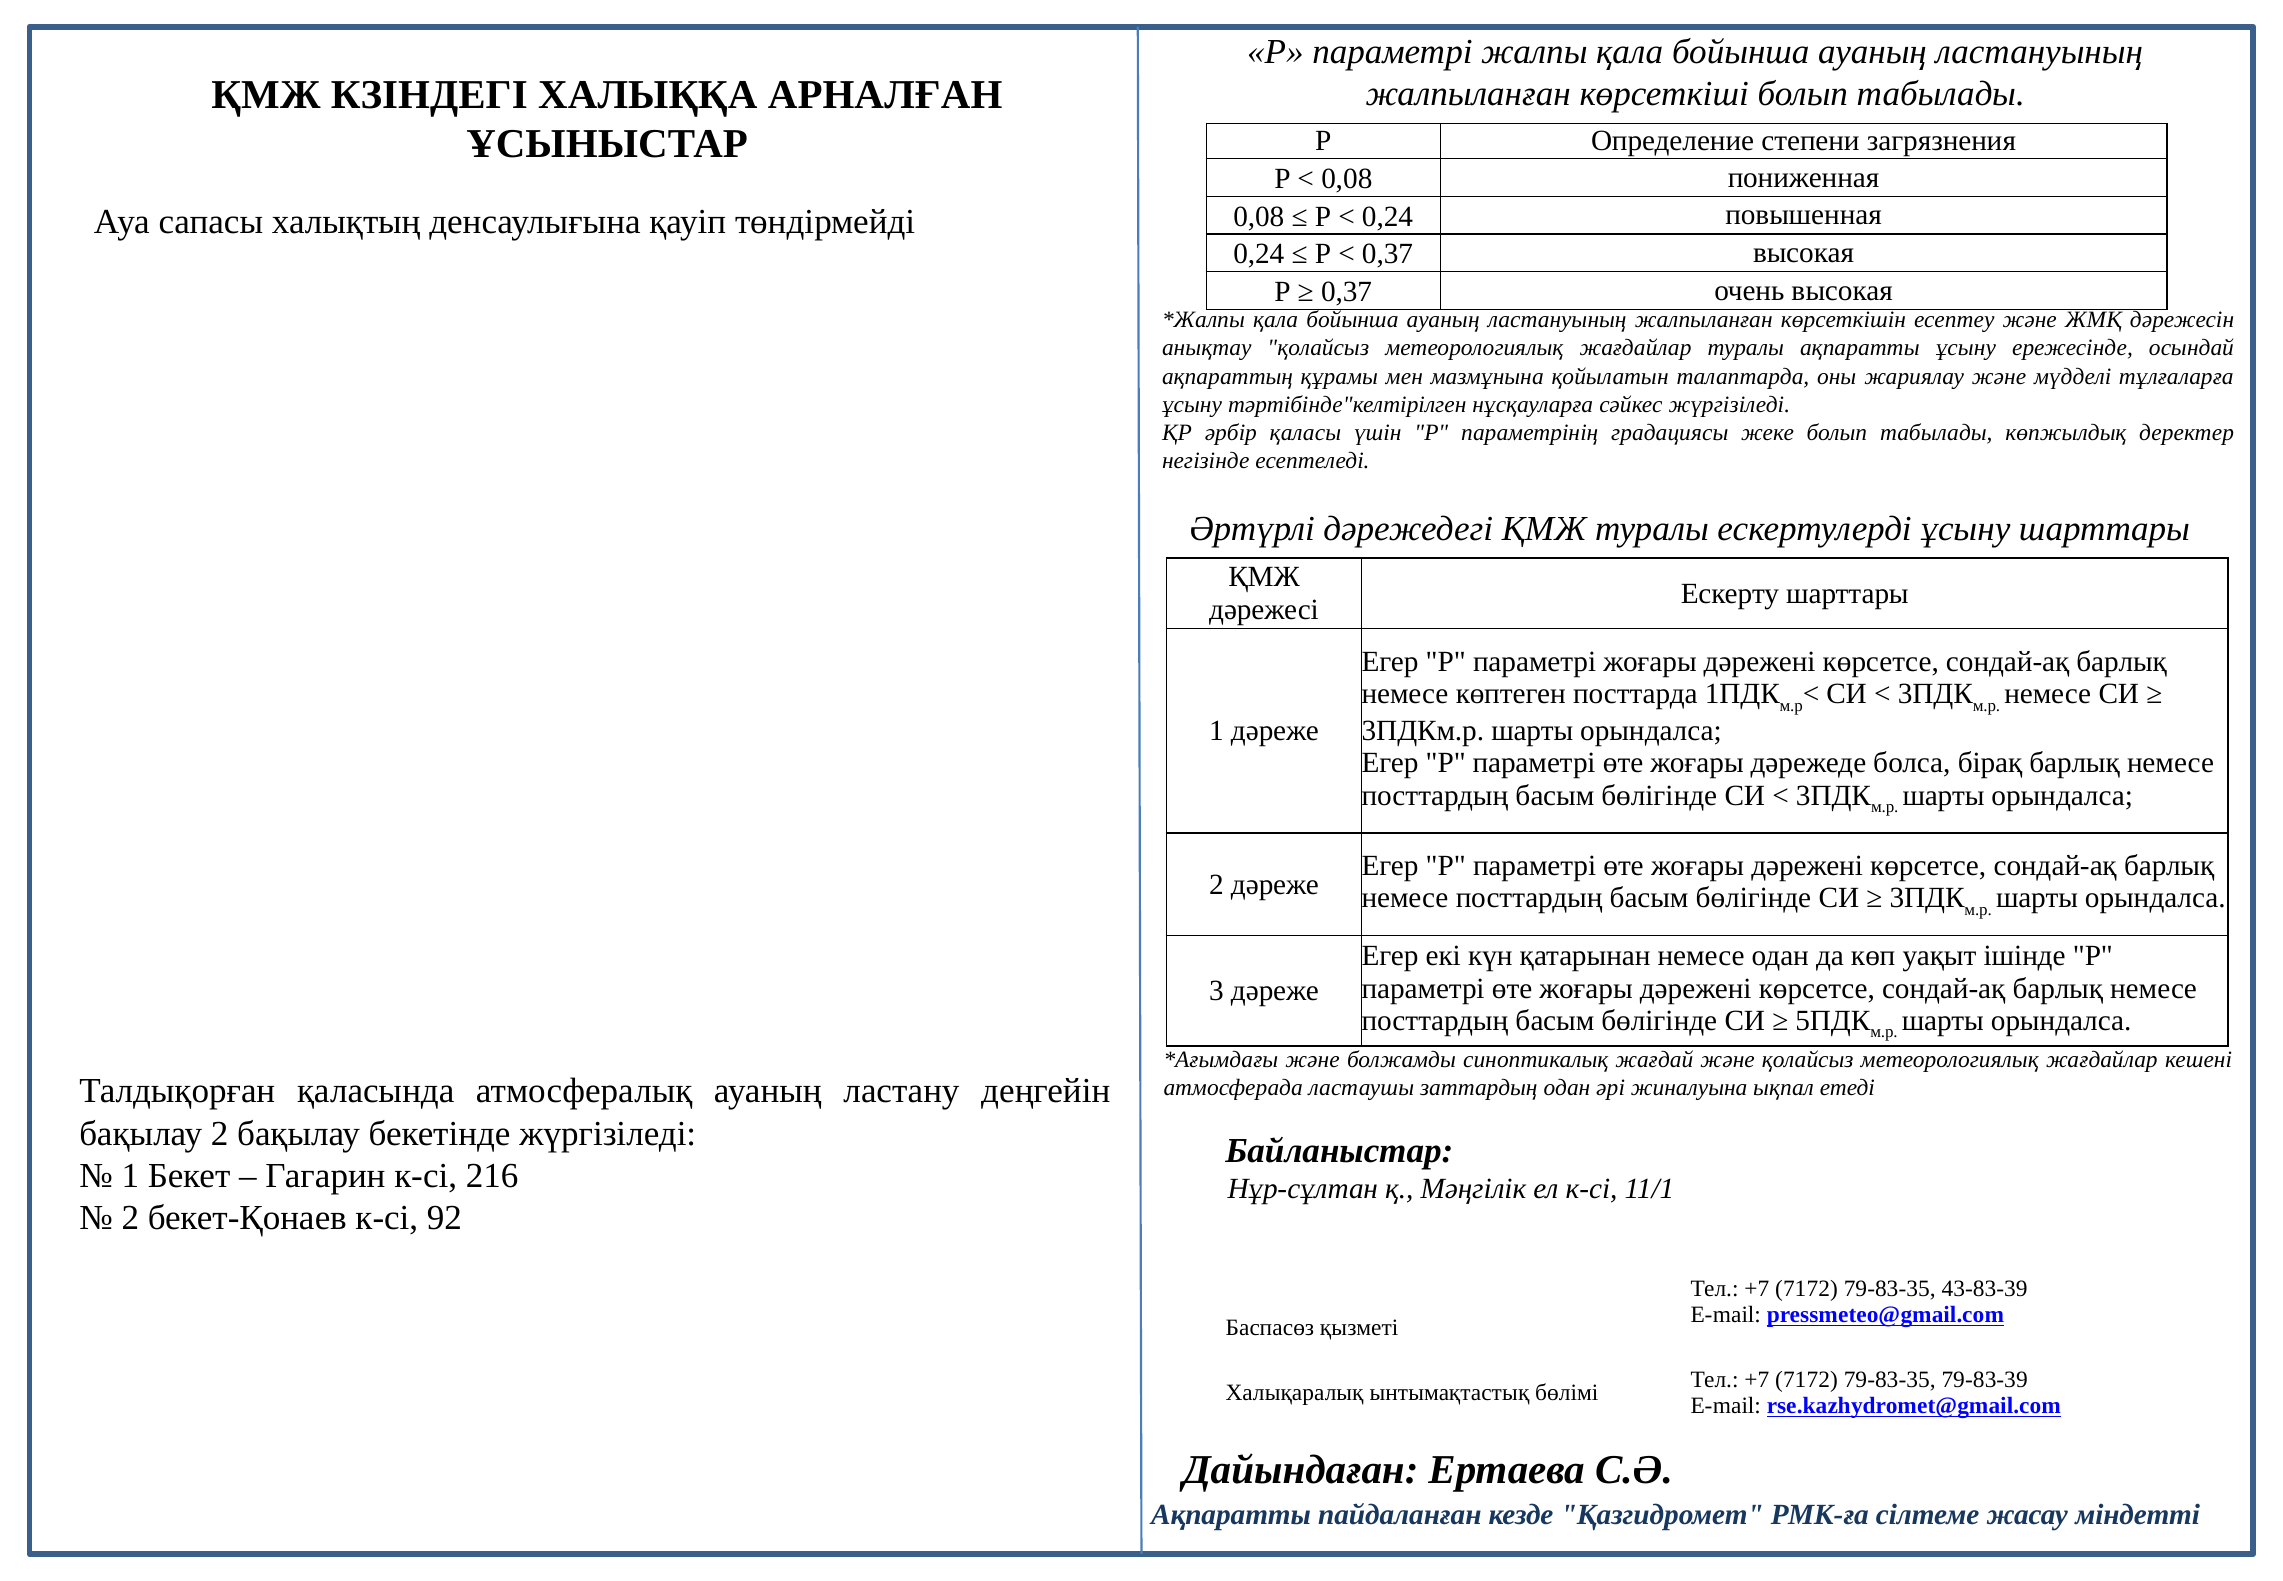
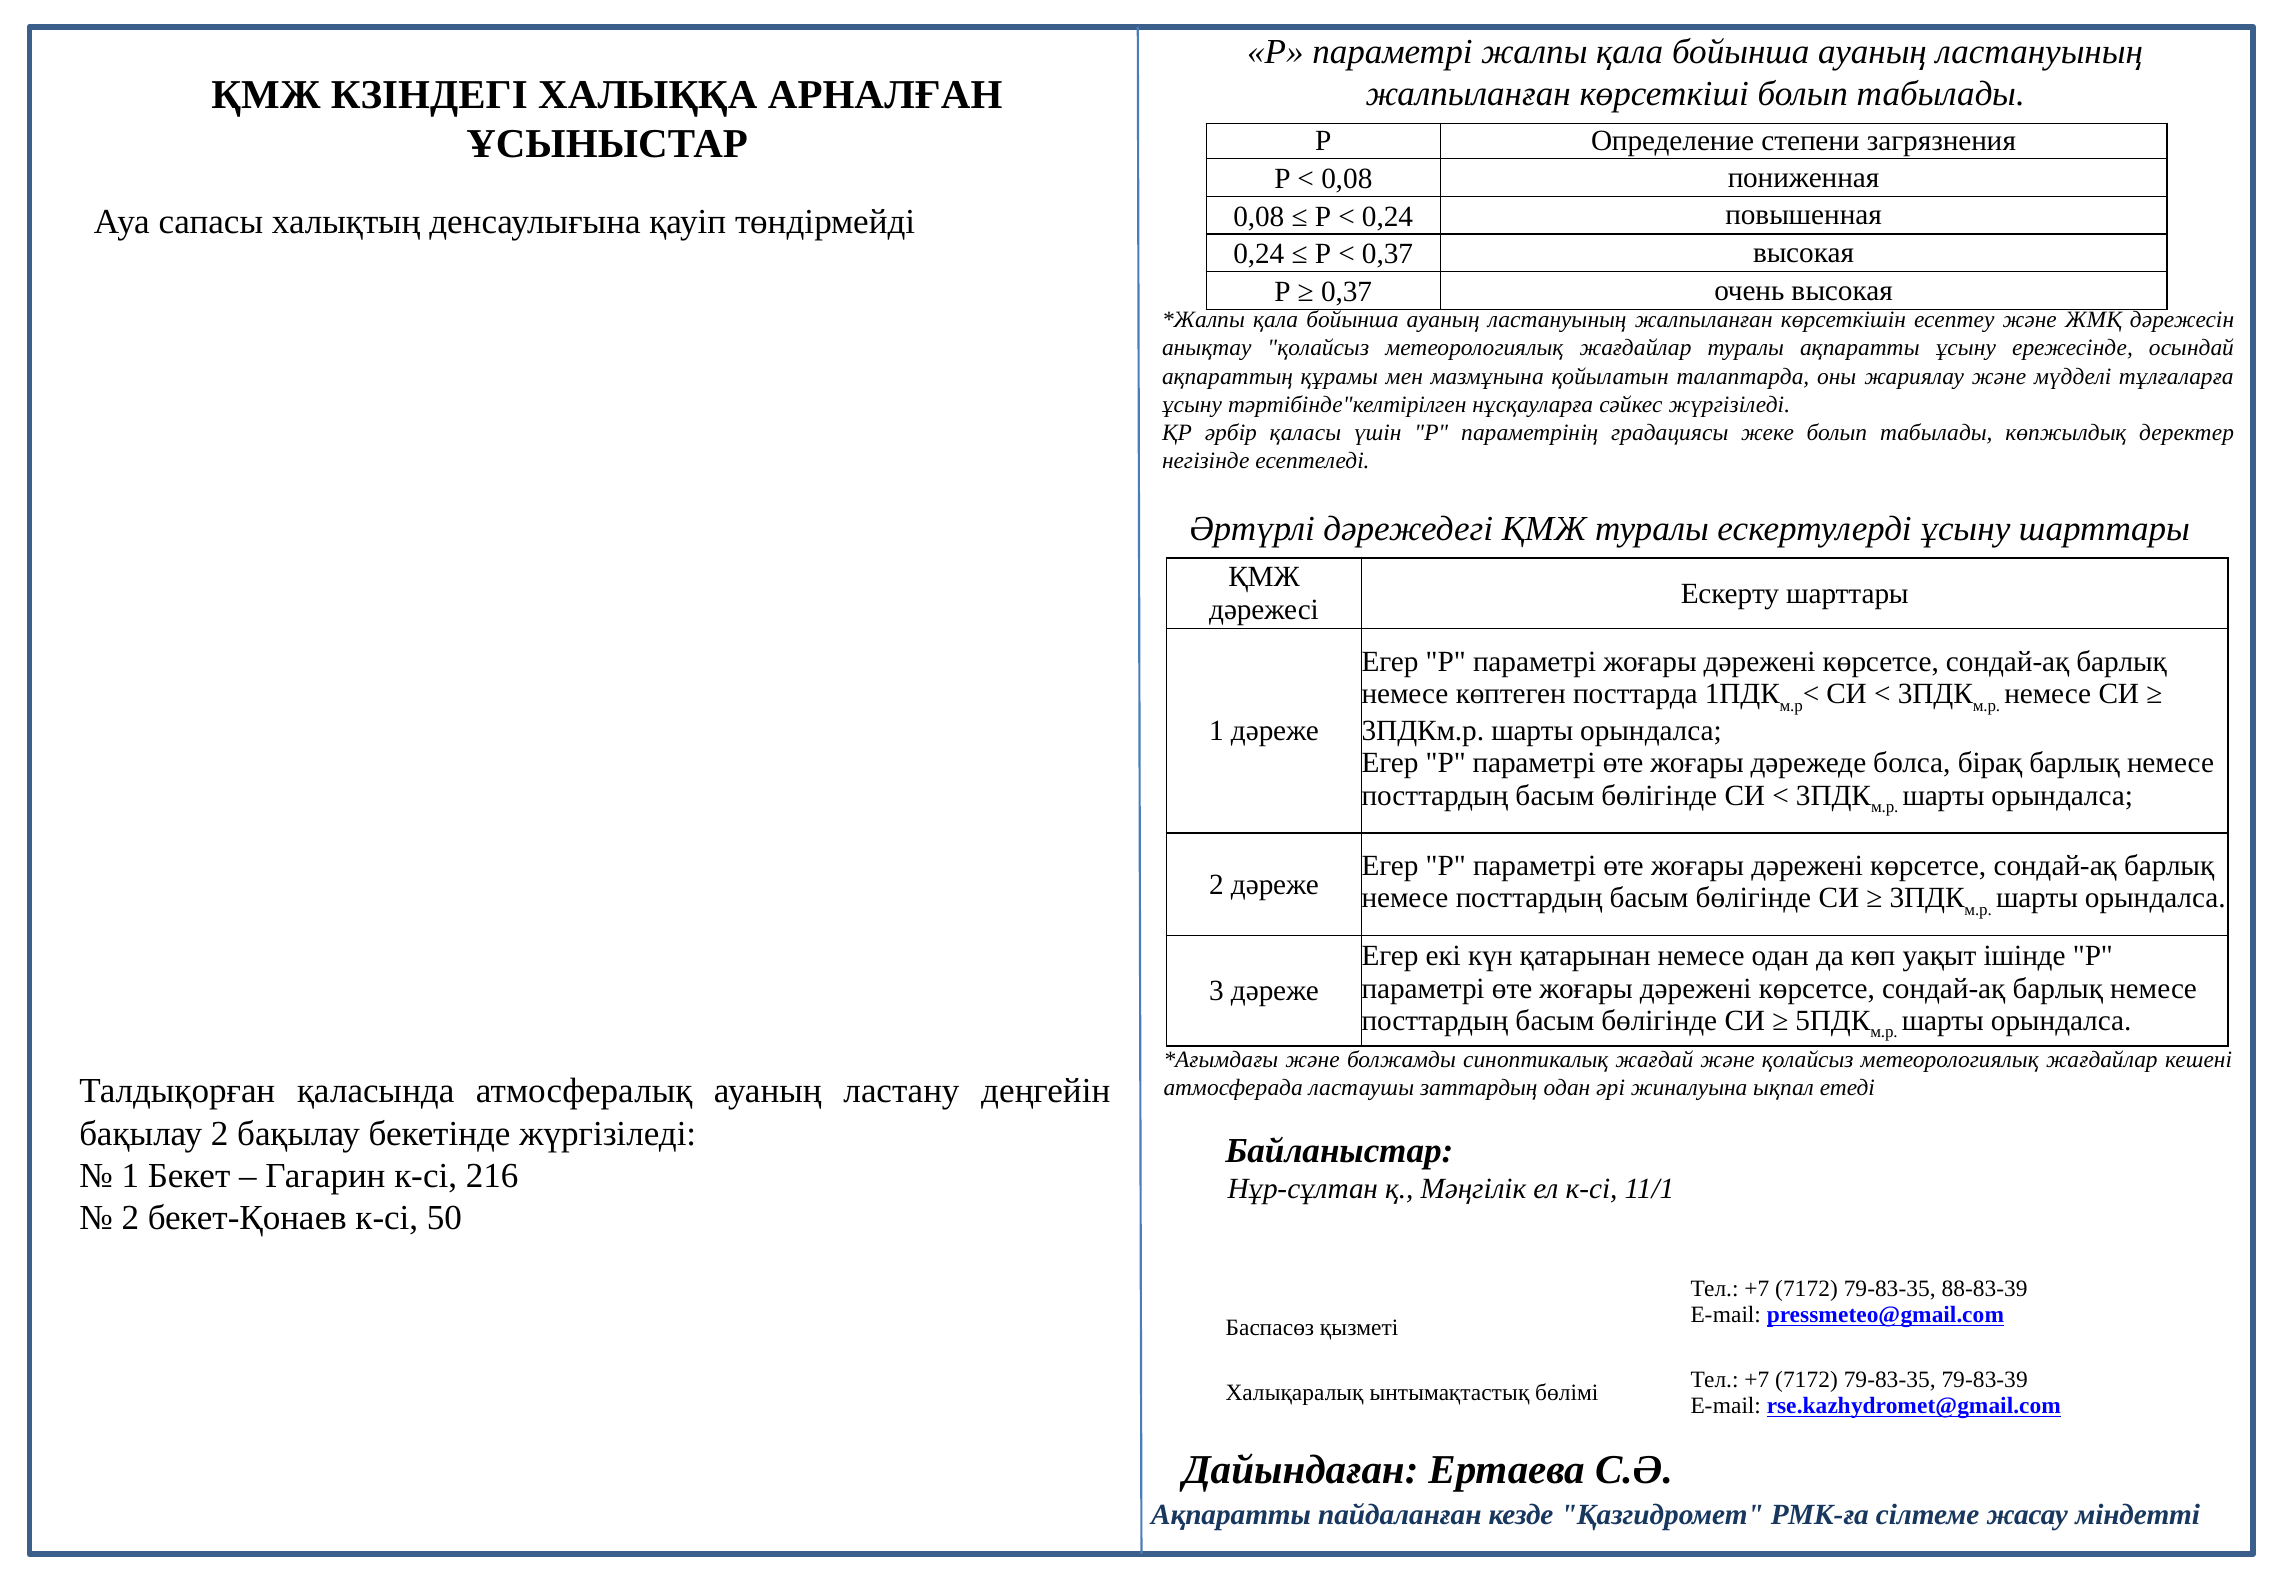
92: 92 -> 50 (444, 1217)
43-83-39: 43-83-39 -> 88-83-39 (1985, 1289)
